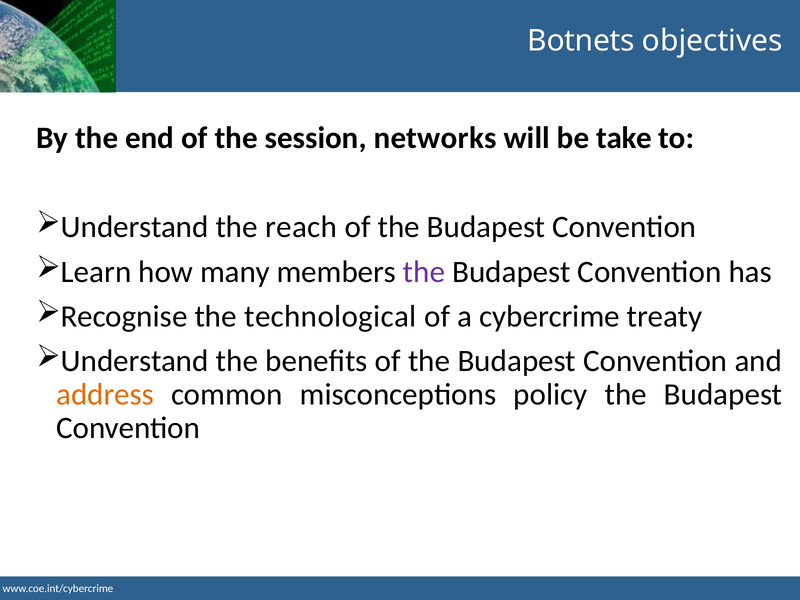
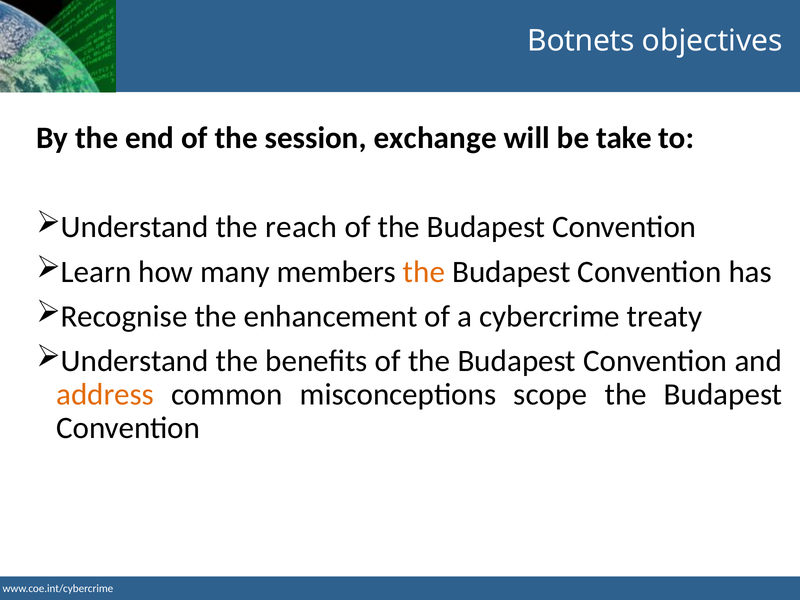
networks: networks -> exchange (435, 138)
the colour: purple -> orange (424, 272)
technological: technological -> enhancement (331, 316)
policy: policy -> scope (550, 395)
